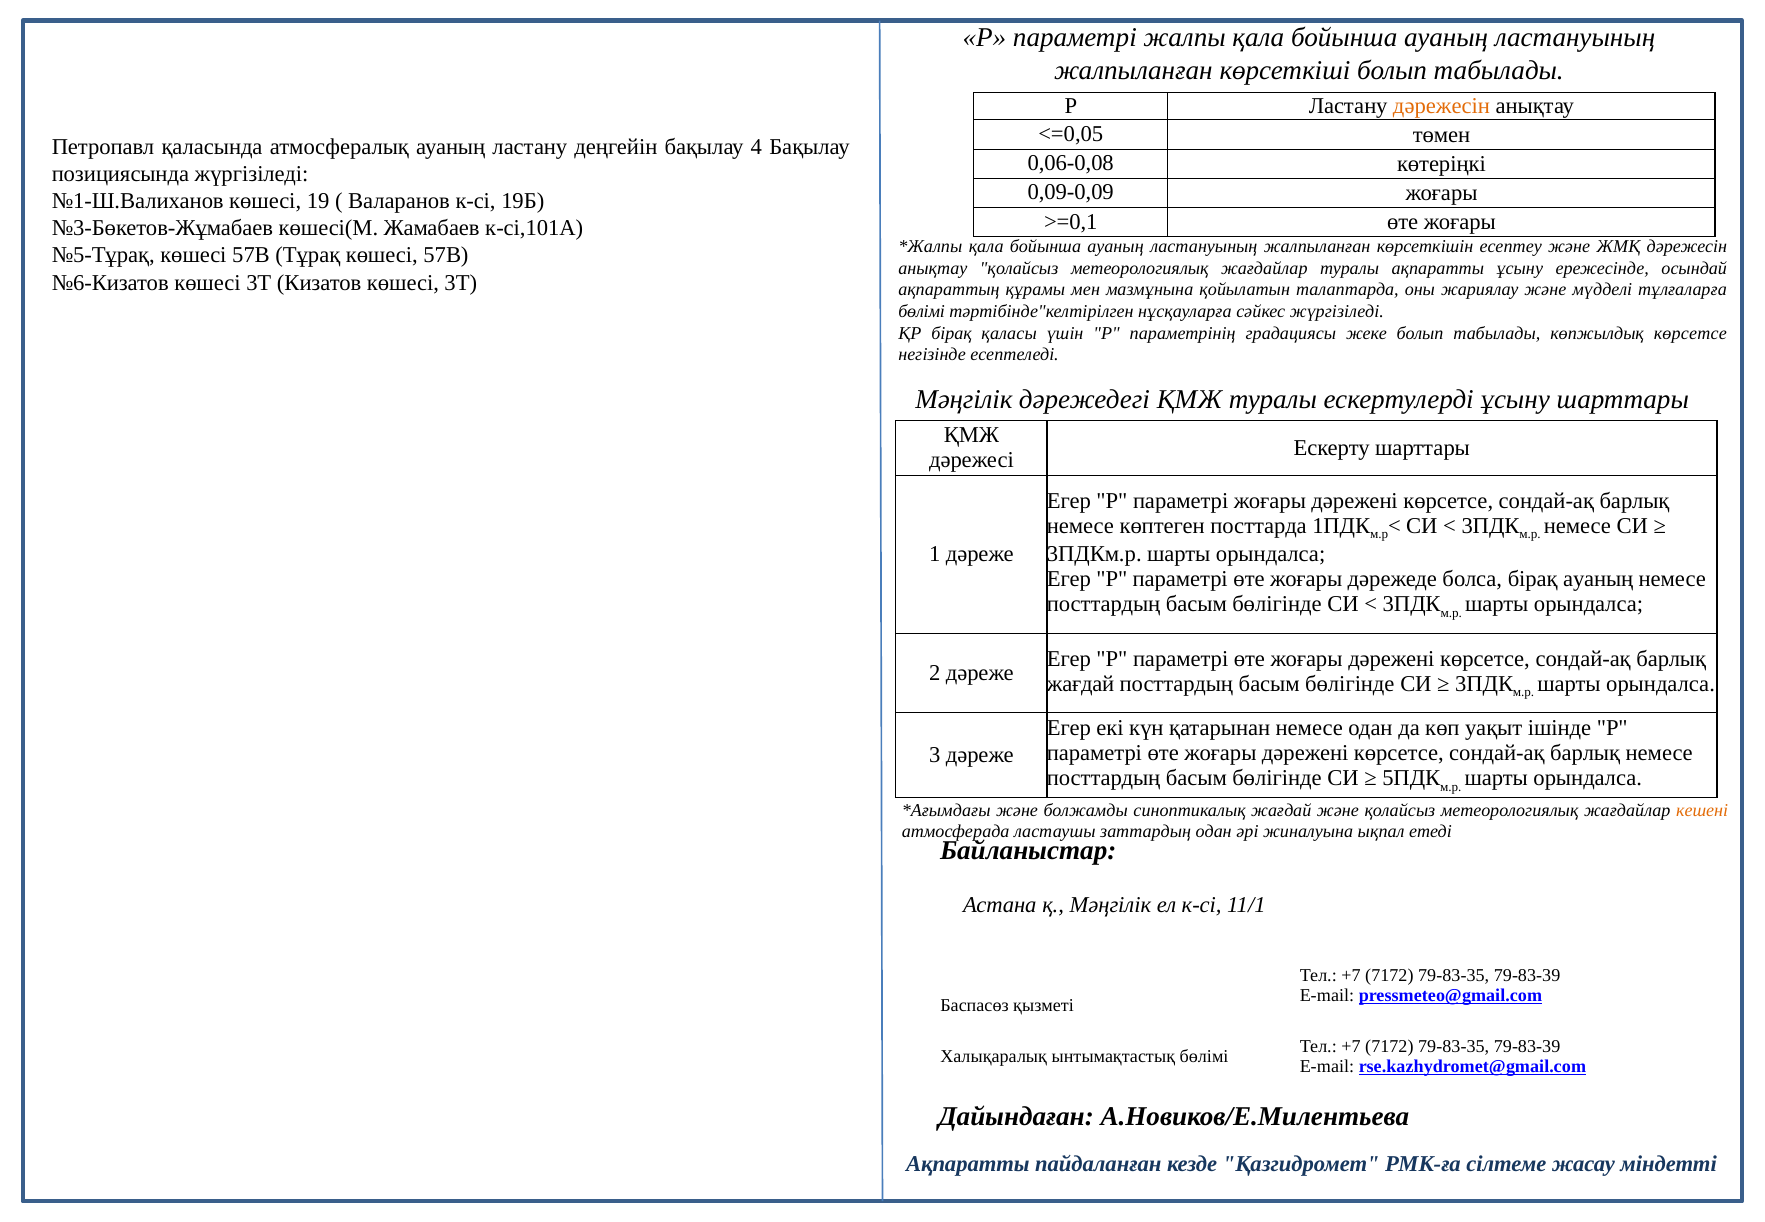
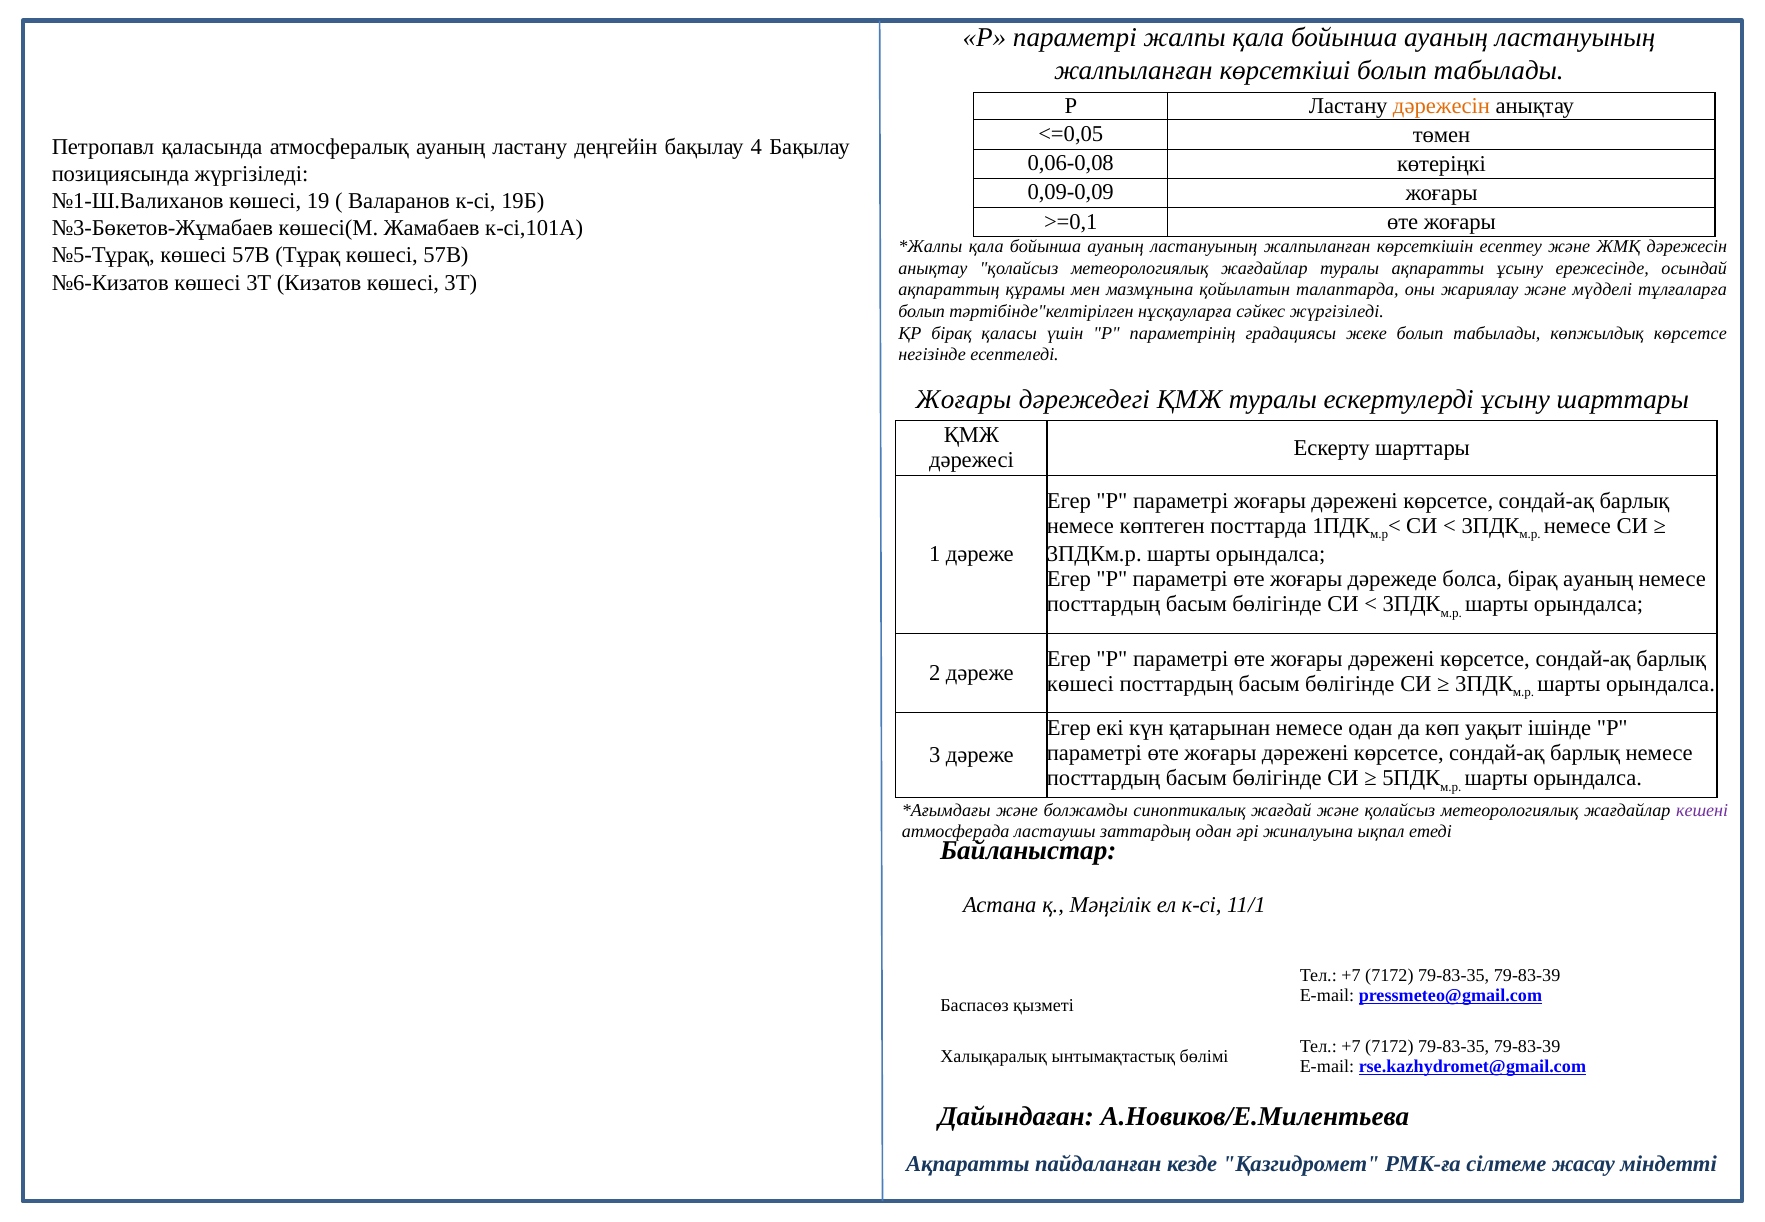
бөлімі: бөлімі -> болып (922, 312)
Мәңгілік: Мәңгілік -> Жоғары (964, 399)
жағдай: жағдай -> көшесі (1080, 684)
кешені colour: orange -> purple (1702, 810)
